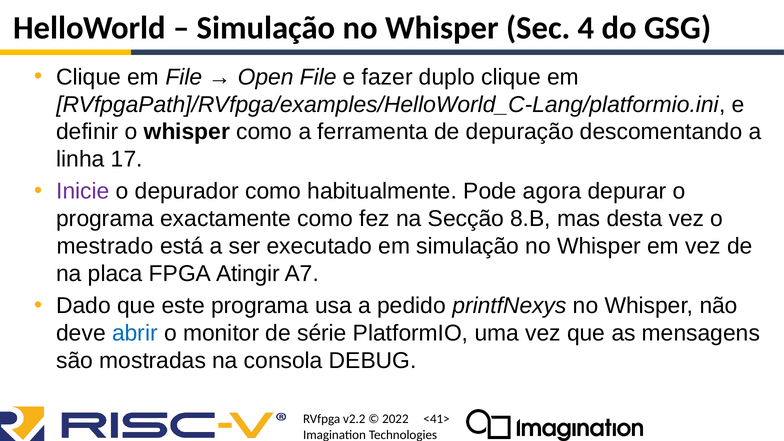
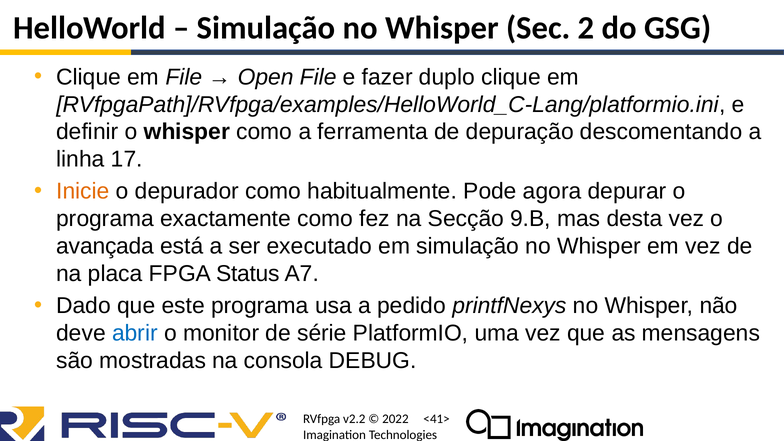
4: 4 -> 2 (586, 28)
Inicie colour: purple -> orange (83, 191)
8.B: 8.B -> 9.B (531, 219)
mestrado: mestrado -> avançada (105, 246)
Atingir: Atingir -> Status (248, 274)
